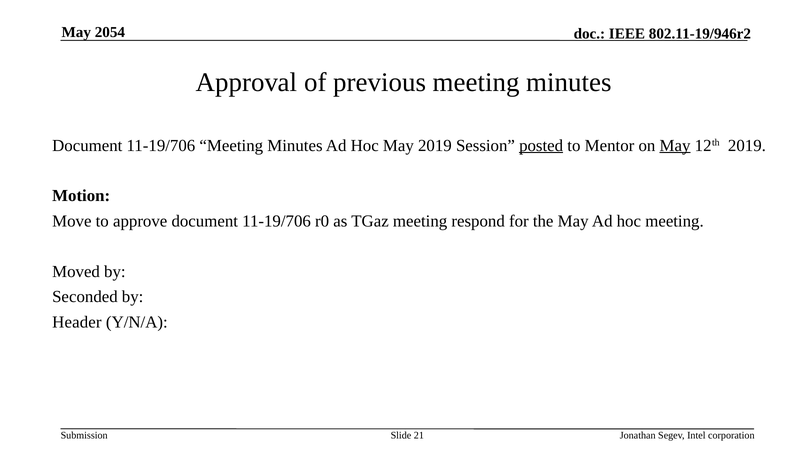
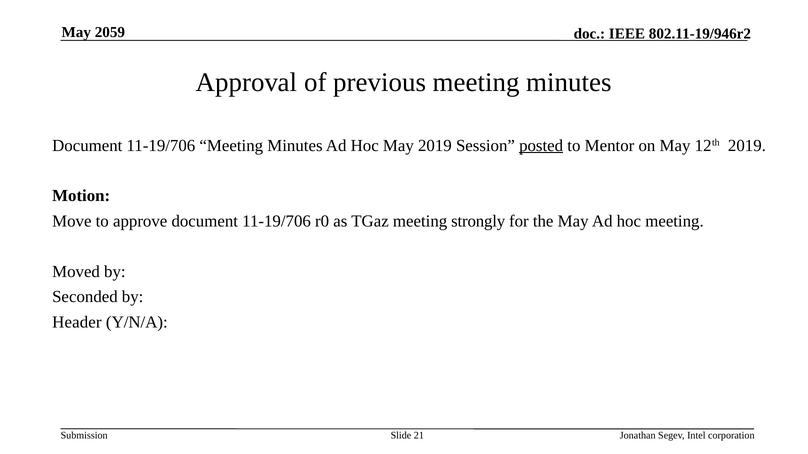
2054: 2054 -> 2059 (110, 32)
May underline: present -> none (675, 146)
respond: respond -> strongly (478, 221)
